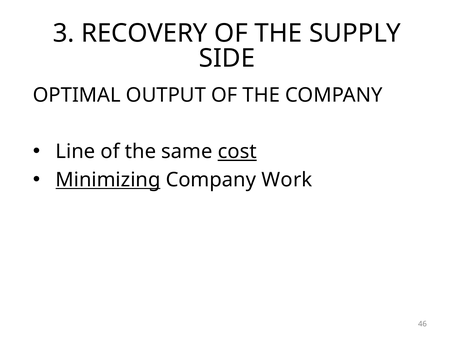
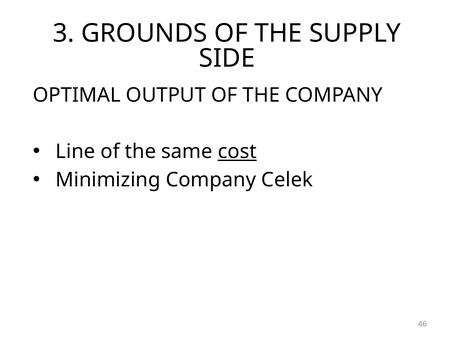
RECOVERY: RECOVERY -> GROUNDS (144, 33)
Minimizing underline: present -> none (108, 180)
Work: Work -> Celek (287, 180)
